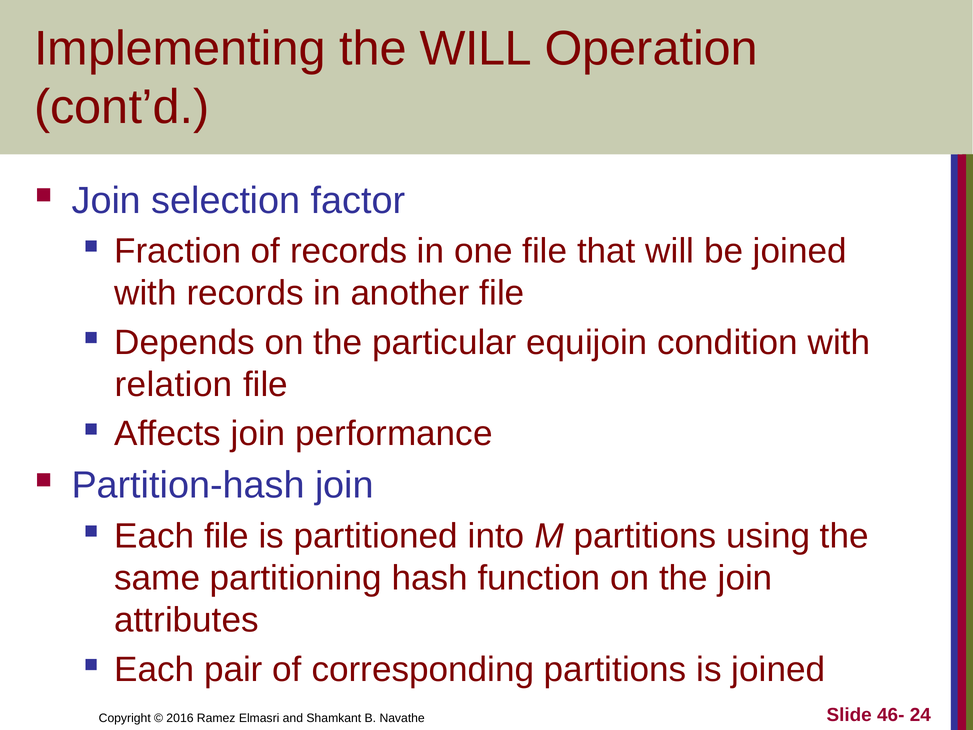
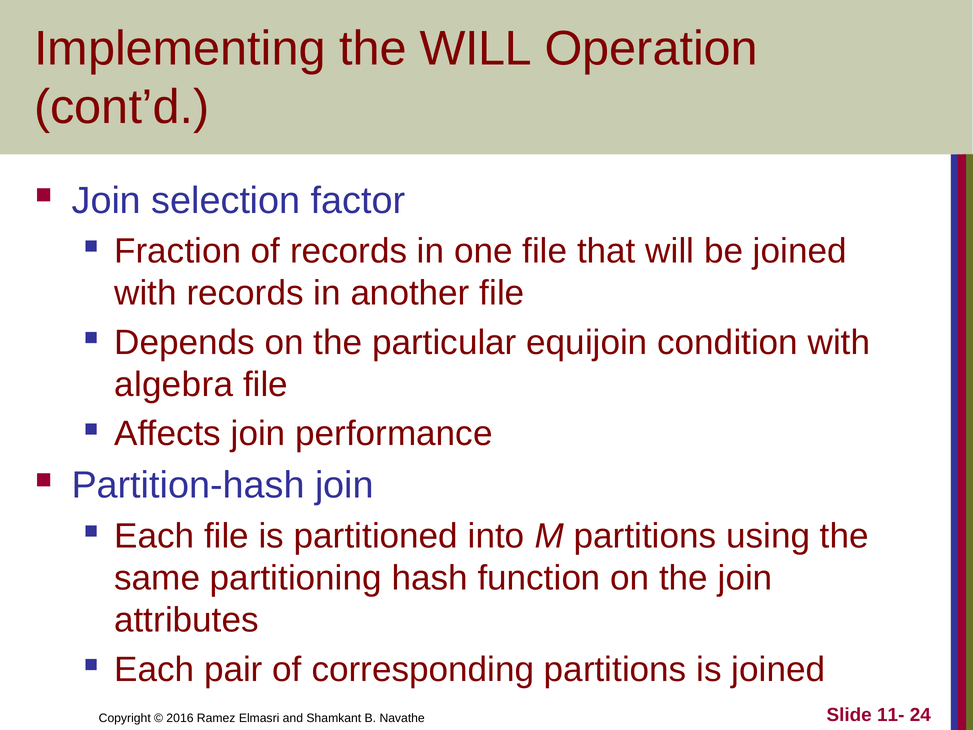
relation: relation -> algebra (174, 385)
46-: 46- -> 11- (891, 715)
